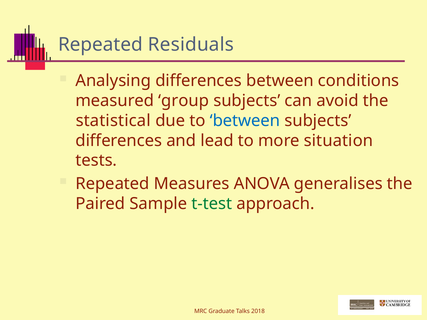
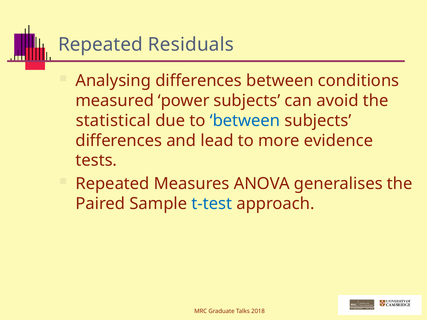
group: group -> power (184, 101)
situation: situation -> evidence (338, 141)
t-test colour: green -> blue (212, 204)
